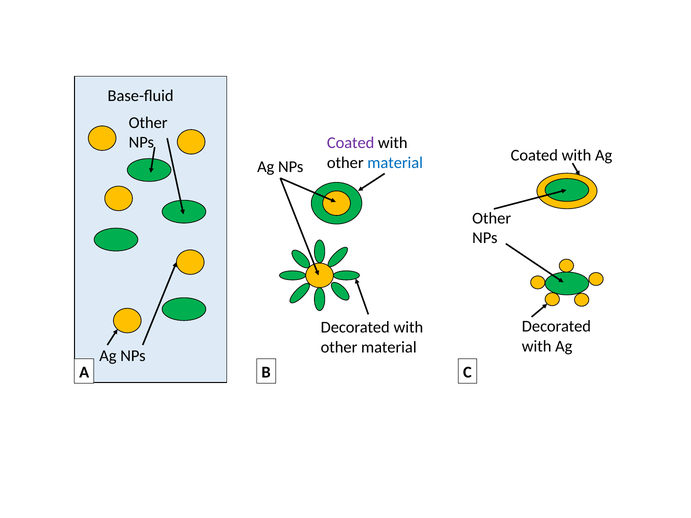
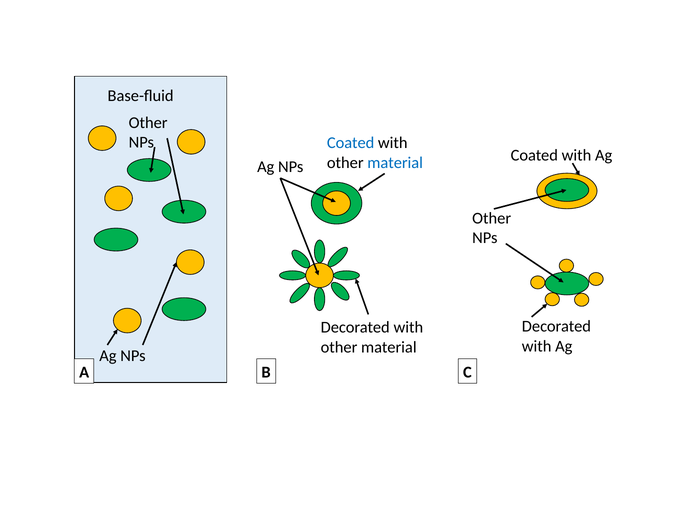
Coated colour: purple -> blue (351, 143)
